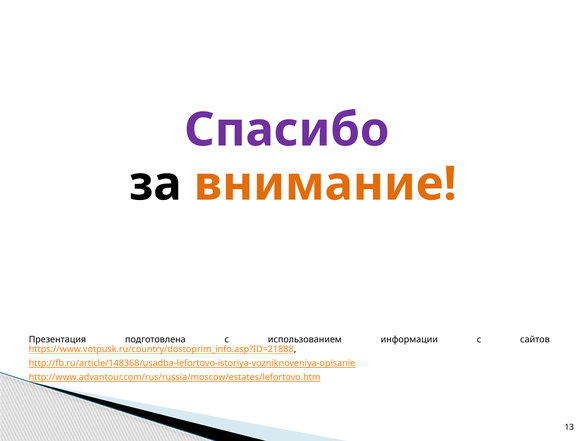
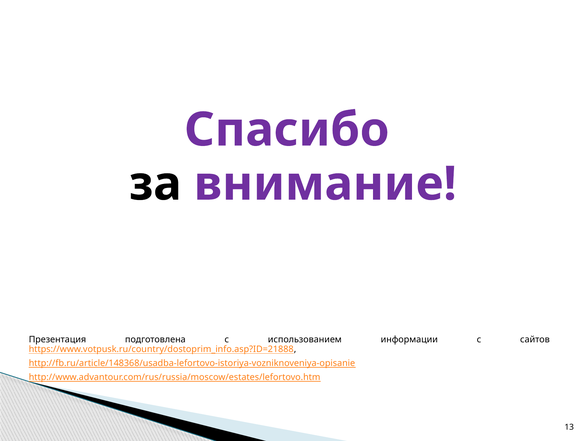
внимание colour: orange -> purple (325, 184)
